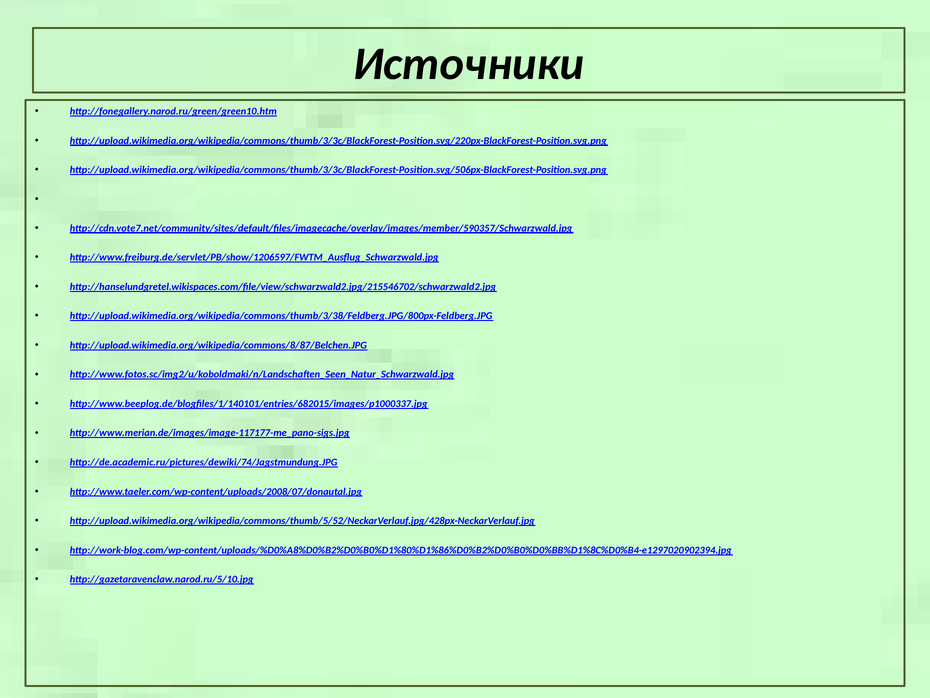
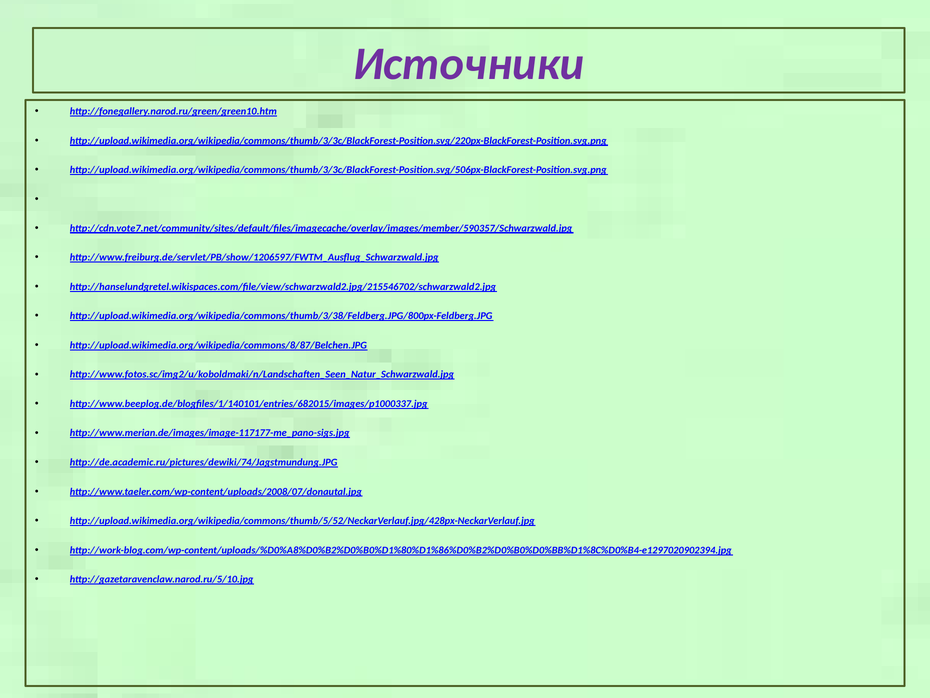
Источники colour: black -> purple (469, 64)
